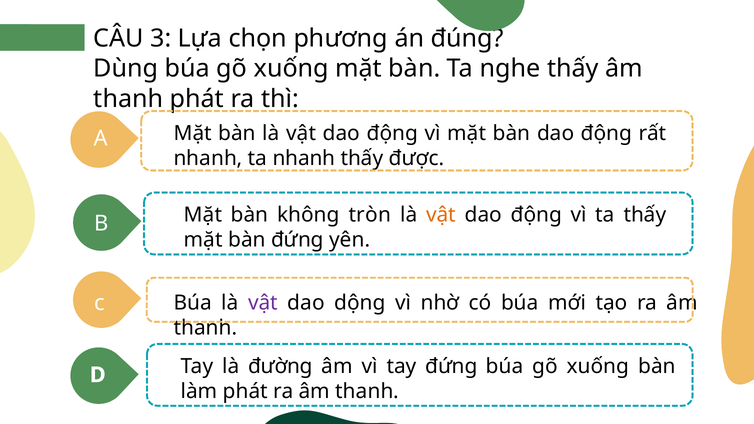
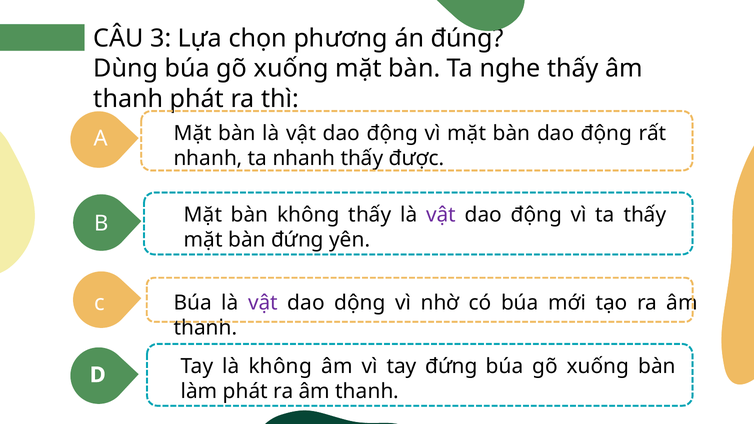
không tròn: tròn -> thấy (370, 215)
vật colour: orange -> purple (441, 215)
là đường: đường -> không (280, 366)
